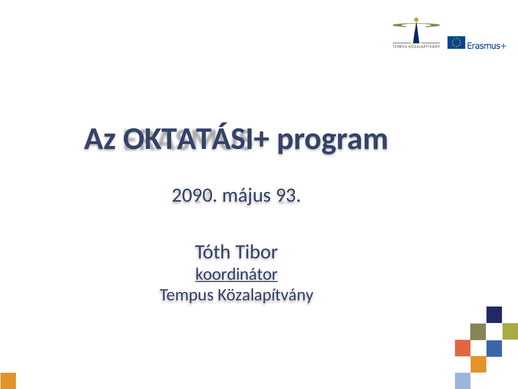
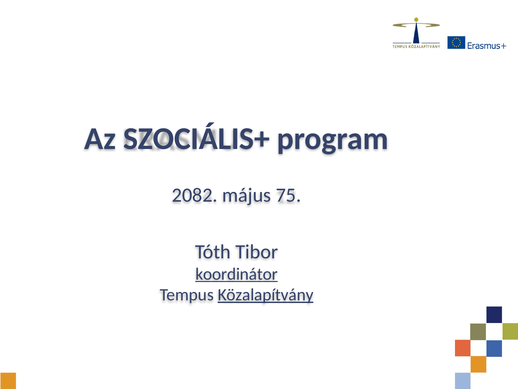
OKTATÁSI+: OKTATÁSI+ -> SZOCIÁLIS+ (196, 139)
2090: 2090 -> 2082 (195, 195)
93: 93 -> 75 (288, 195)
Közalapítvány underline: none -> present (266, 295)
